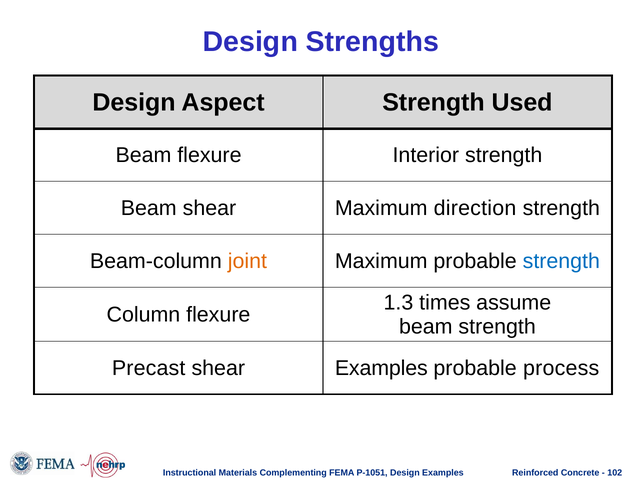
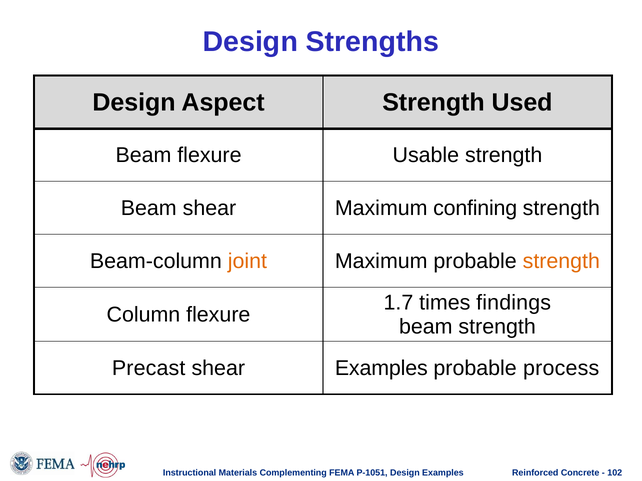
Interior: Interior -> Usable (426, 156)
direction: direction -> confining (475, 208)
strength colour: blue -> orange (561, 261)
1.3: 1.3 -> 1.7 (398, 303)
assume: assume -> findings (514, 303)
